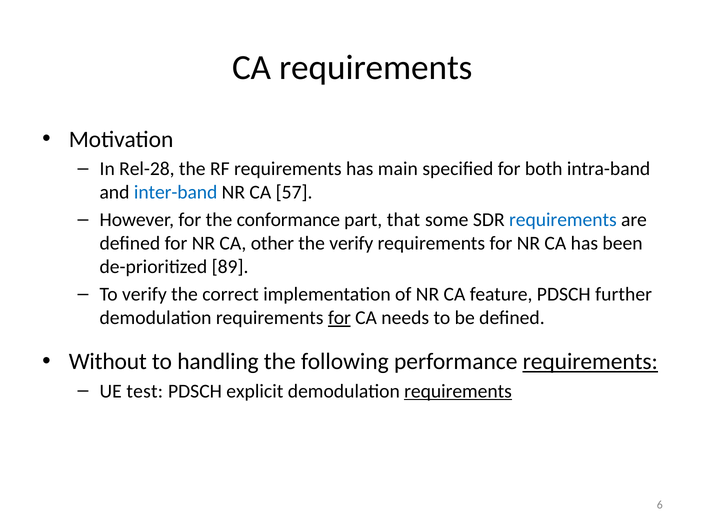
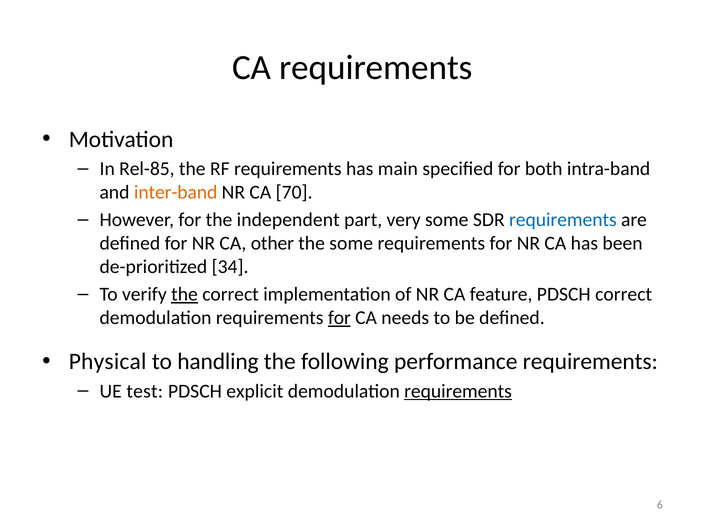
Rel-28: Rel-28 -> Rel-85 (147, 169)
inter-band colour: blue -> orange (176, 192)
57: 57 -> 70 (294, 192)
conformance: conformance -> independent (288, 220)
that: that -> very (404, 220)
the verify: verify -> some (351, 243)
89: 89 -> 34 (230, 267)
the underline: none -> present (185, 294)
PDSCH further: further -> correct (624, 294)
Without: Without -> Physical (108, 361)
requirements underline: present -> none (590, 361)
